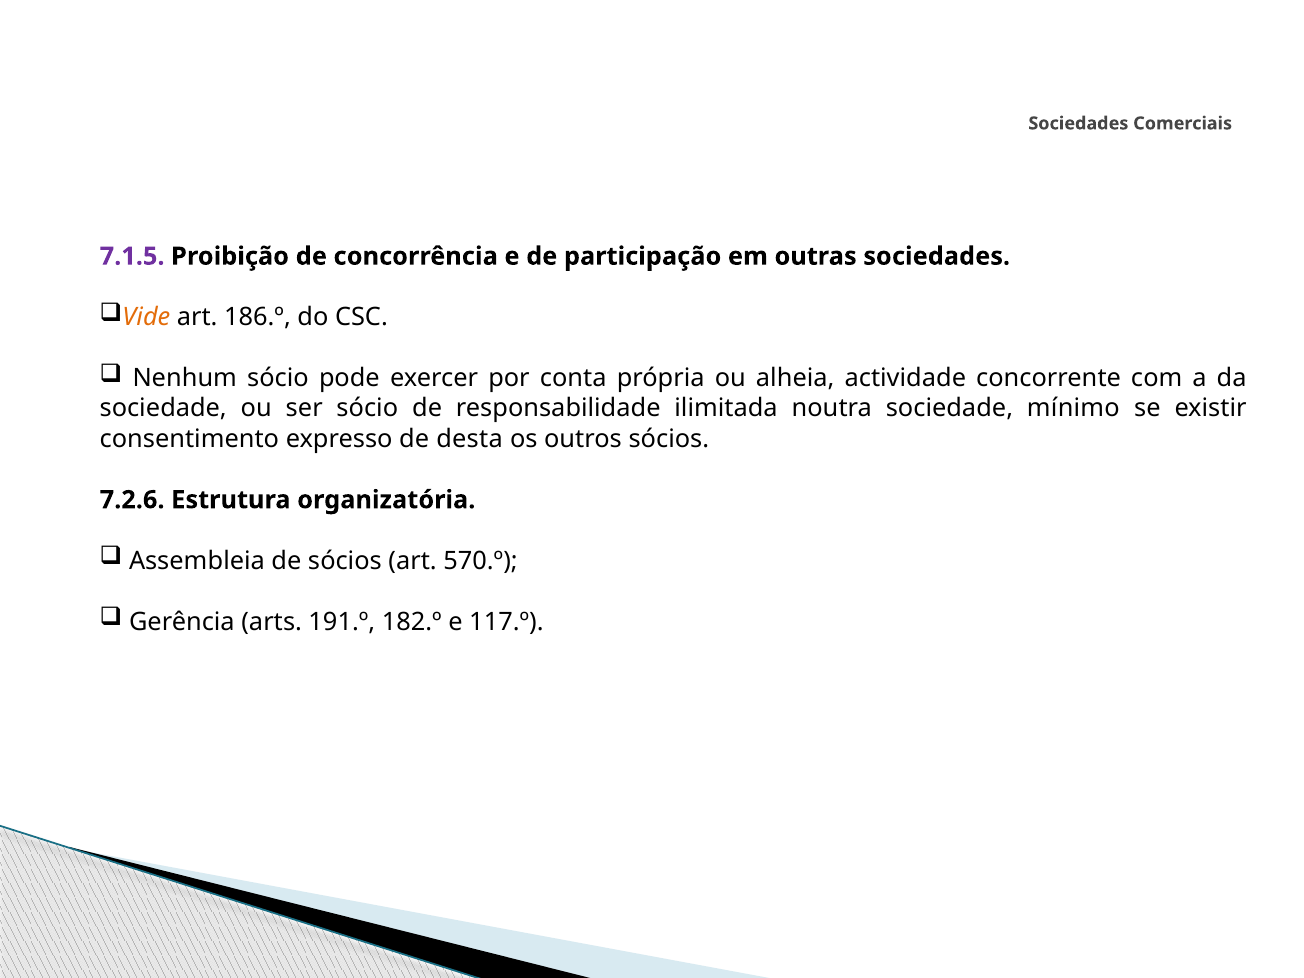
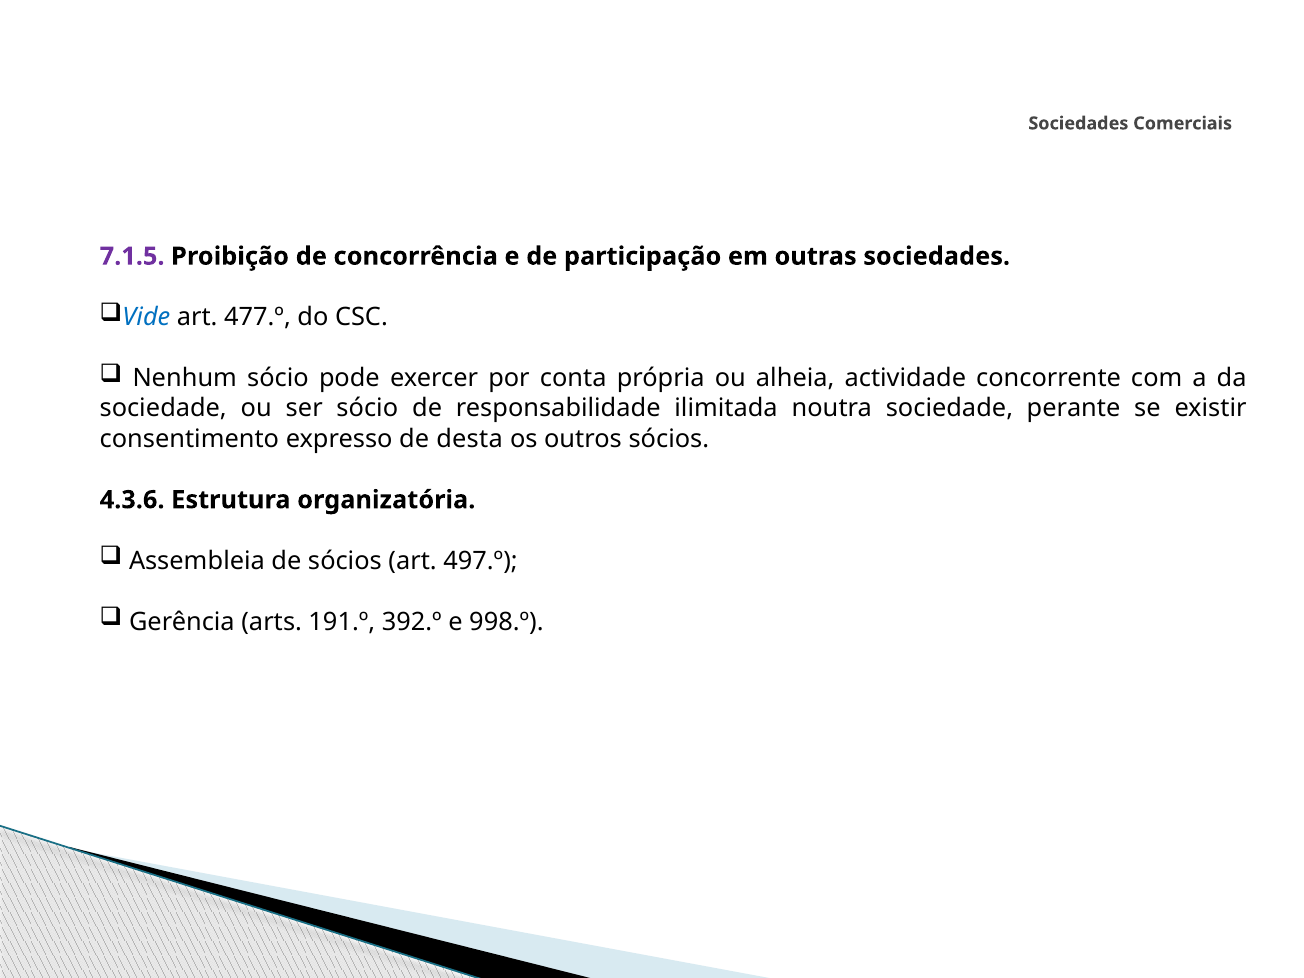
Vide colour: orange -> blue (146, 317)
186.º: 186.º -> 477.º (257, 317)
mínimo: mínimo -> perante (1074, 409)
7.2.6: 7.2.6 -> 4.3.6 (132, 500)
570.º: 570.º -> 497.º (481, 561)
182.º: 182.º -> 392.º (412, 622)
117.º: 117.º -> 998.º (506, 622)
